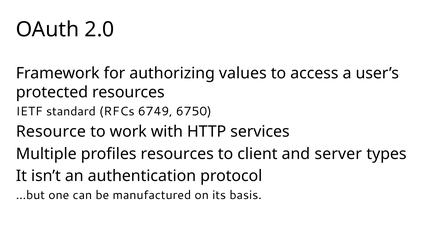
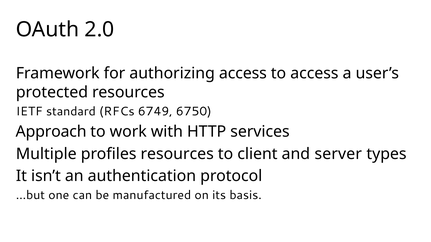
authorizing values: values -> access (243, 74)
Resource: Resource -> Approach (51, 132)
